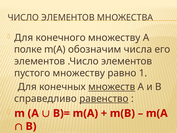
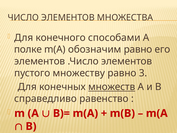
конечного множеству: множеству -> способами (114, 38)
обозначим числа: числа -> равно (138, 49)
1: 1 -> 3 (143, 73)
равенство underline: present -> none (104, 98)
